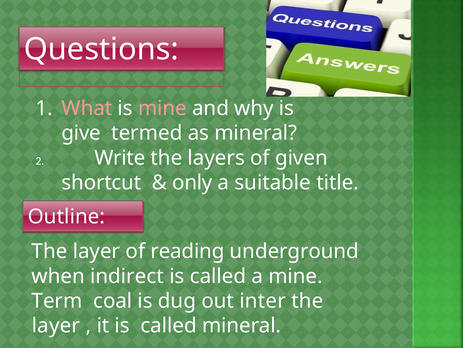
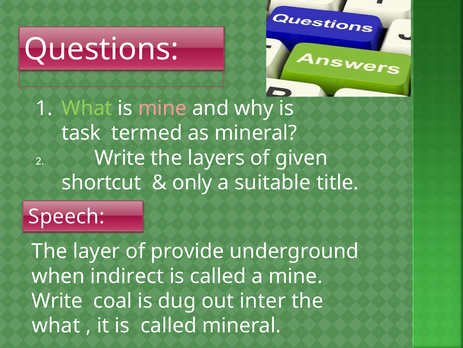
What colour: pink -> light green (87, 108)
give: give -> task (81, 133)
Outline: Outline -> Speech (66, 216)
reading: reading -> provide (187, 251)
Term: Term -> Write (57, 300)
layer: layer -> what (56, 325)
